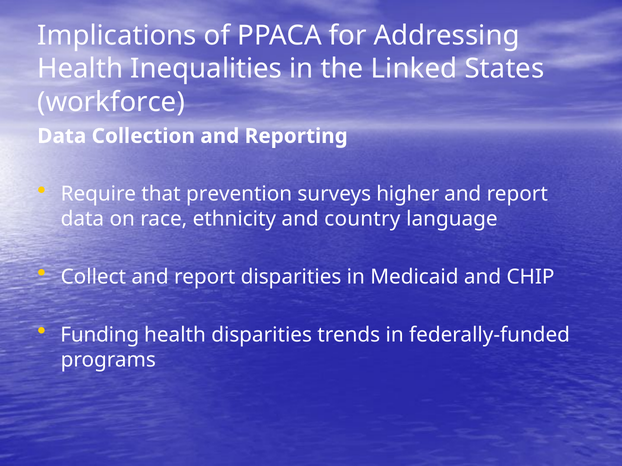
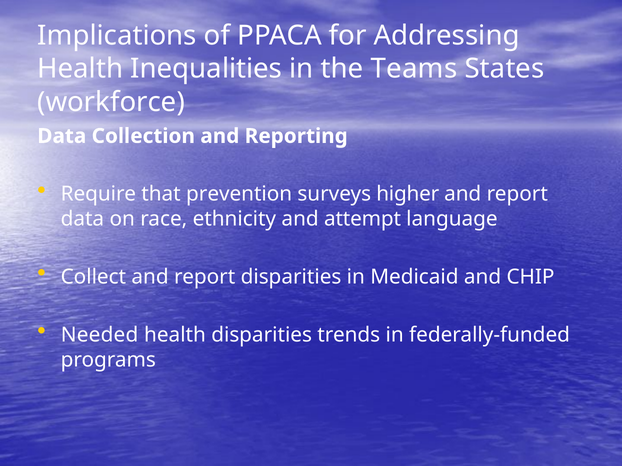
Linked: Linked -> Teams (414, 69)
country: country -> attempt (363, 219)
Funding: Funding -> Needed (100, 335)
